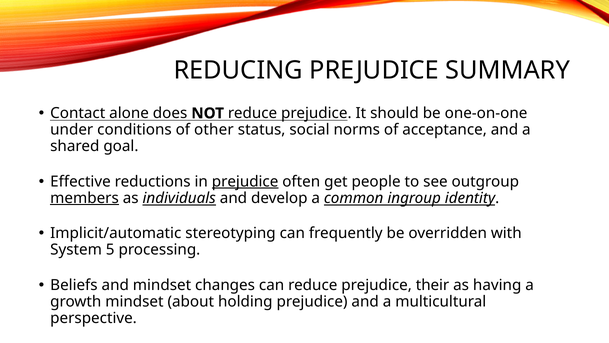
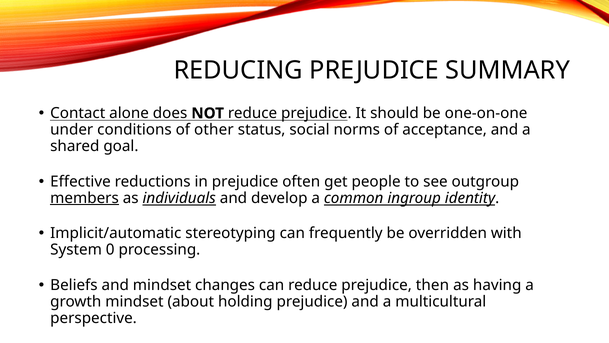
prejudice underline: present -> none (245, 181)
5: 5 -> 0 (110, 250)
their: their -> then (432, 285)
